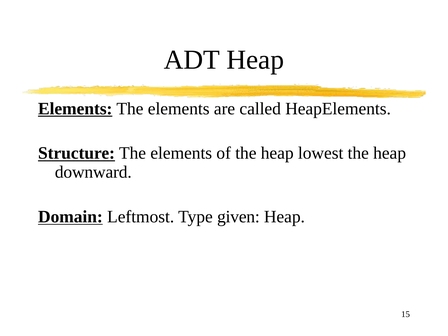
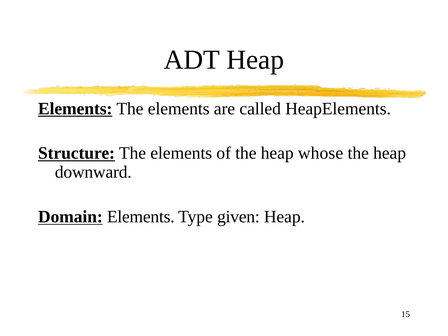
lowest: lowest -> whose (321, 153)
Domain Leftmost: Leftmost -> Elements (141, 217)
